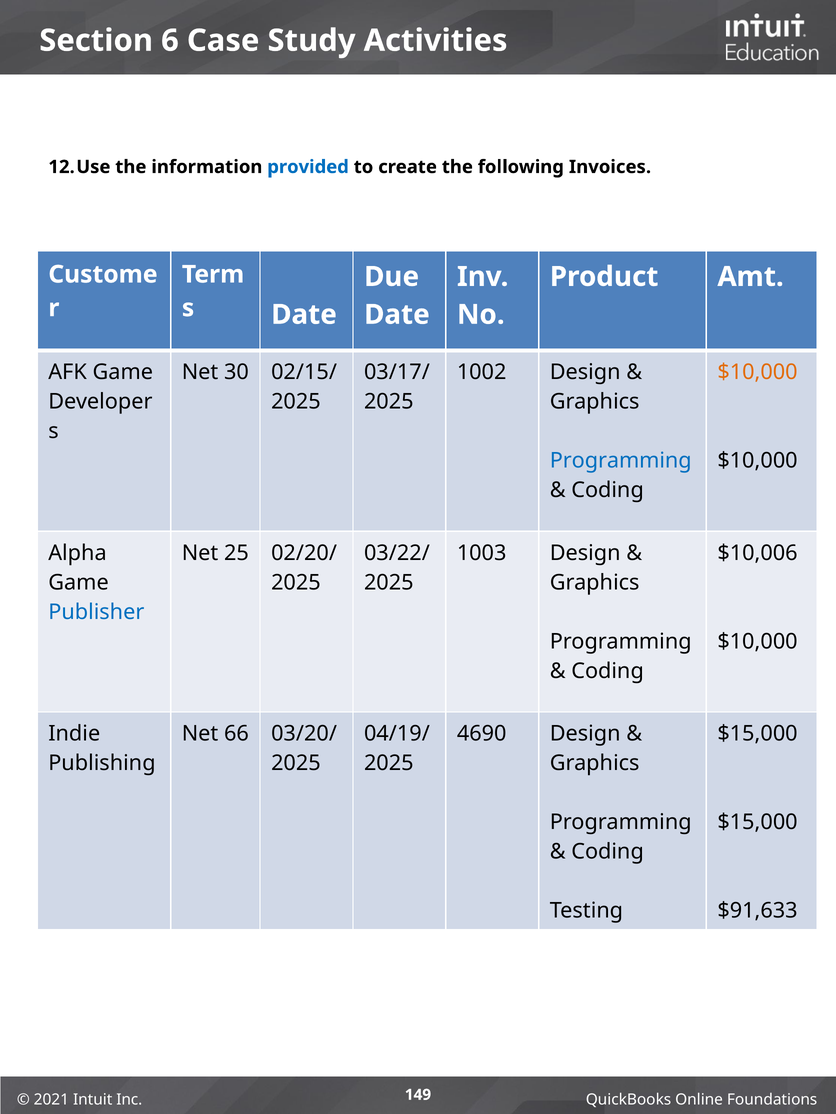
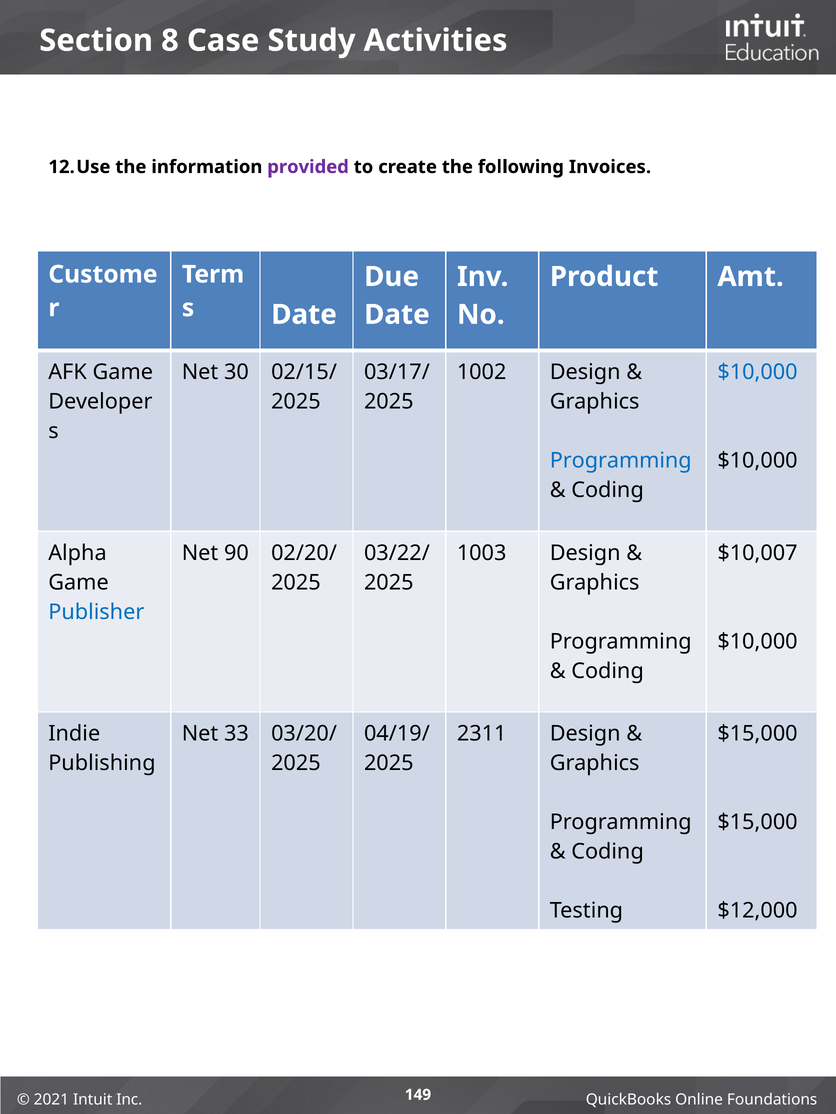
6: 6 -> 8 (170, 41)
provided colour: blue -> purple (308, 167)
$10,000 colour: orange -> blue (757, 372)
25: 25 -> 90 (236, 553)
$10,006: $10,006 -> $10,007 (757, 553)
66: 66 -> 33 (236, 734)
4690: 4690 -> 2311 (482, 734)
$91,633: $91,633 -> $12,000 (757, 911)
